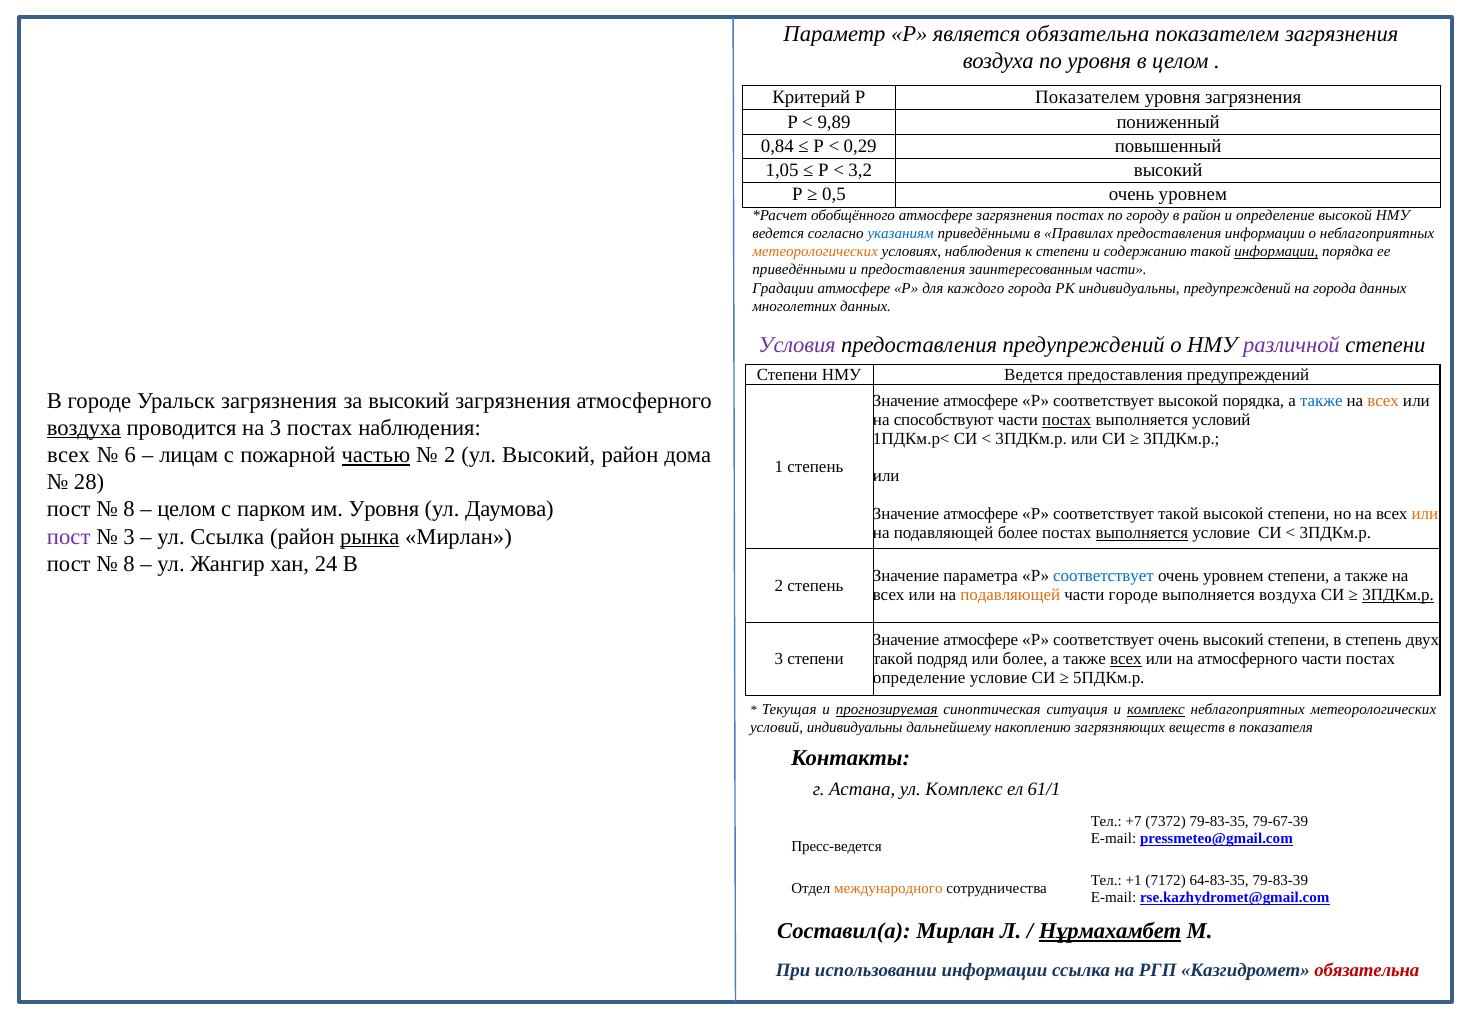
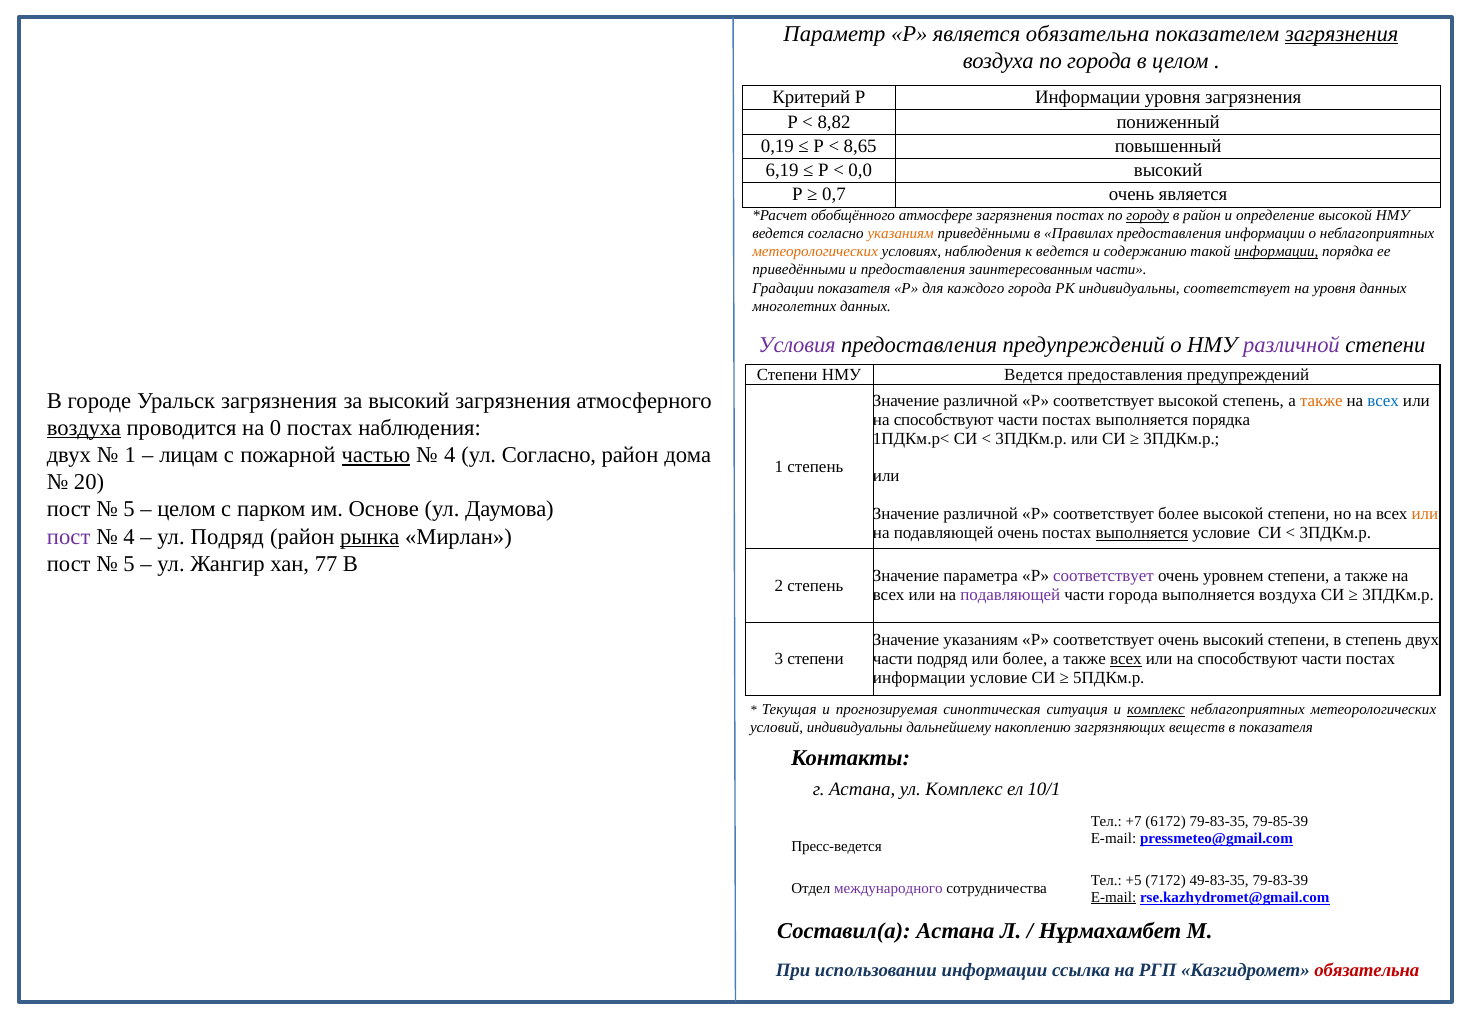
загрязнения underline: none -> present (1342, 34)
по уровня: уровня -> города (1099, 61)
Р Показателем: Показателем -> Информации (1088, 97)
9,89: 9,89 -> 8,82 (834, 122)
0,84: 0,84 -> 0,19 (777, 146)
0,29: 0,29 -> 8,65 (860, 146)
1,05: 1,05 -> 6,19 (782, 170)
3,2: 3,2 -> 0,0 (860, 170)
0,5: 0,5 -> 0,7 (834, 195)
уровнем: уровнем -> является (1193, 195)
городу underline: none -> present (1148, 216)
указаниям colour: blue -> orange (901, 234)
к степени: степени -> ведется (1062, 252)
Градации атмосфере: атмосфере -> показателя (854, 288)
индивидуальны предупреждений: предупреждений -> соответствует (1237, 288)
на города: города -> уровня (1335, 288)
атмосфере: атмосфере -> различной (981, 401)
высокой порядка: порядка -> степень (1253, 401)
также colour: blue -> orange (1321, 401)
всех colour: orange -> blue (1383, 401)
постах underline: present -> none (1067, 419)
выполняется условий: условий -> порядка (1221, 419)
на 3: 3 -> 0 (276, 428)
всех: всех -> двух (69, 455)
6: 6 -> 1 (130, 455)
2: 2 -> 4 (450, 455)
ул Высокий: Высокий -> Согласно (549, 455)
28: 28 -> 20 (89, 482)
8: 8 -> 5 (129, 509)
им Уровня: Уровня -> Основе (384, 509)
атмосфере: атмосфере -> различной (981, 514)
соответствует такой: такой -> более (1178, 514)
подавляющей более: более -> очень (1018, 532)
3: 3 -> 4 (129, 536)
ул Ссылка: Ссылка -> Подряд (227, 536)
8: 8 -> 5 (129, 564)
24: 24 -> 77 (326, 564)
соответствует colour: blue -> purple (1103, 576)
подавляющей colour: orange -> purple (1010, 594)
части городе: городе -> города (1133, 594)
3ПДКм.р underline: present -> none (1398, 594)
атмосфере: атмосфере -> указаниям (981, 640)
такой: такой -> части (893, 659)
атмосферного: атмосферного -> способствуют (1248, 659)
определение: определение -> информации (919, 677)
прогнозируемая underline: present -> none (887, 709)
61/1: 61/1 -> 10/1 (1044, 789)
7372: 7372 -> 6172 (1166, 821)
79-67-39: 79-67-39 -> 79-85-39 (1280, 821)
+1: +1 -> +5 (1134, 880)
64-83-35: 64-83-35 -> 49-83-35 (1219, 880)
международного colour: orange -> purple (888, 888)
E-mail underline: none -> present (1114, 897)
Составил(а Мирлан: Мирлан -> Астана (955, 931)
Нұрмахамбет underline: present -> none (1110, 931)
